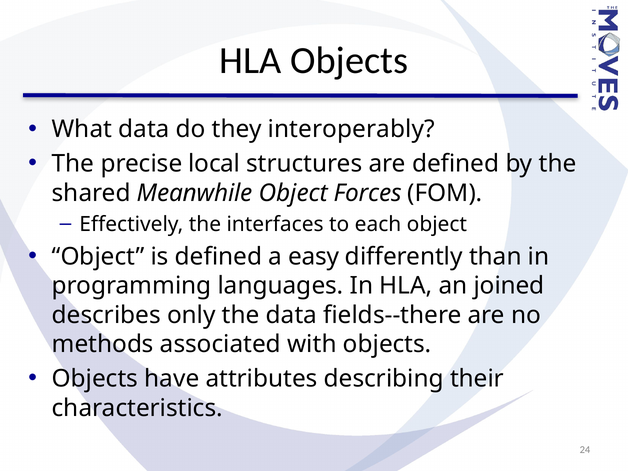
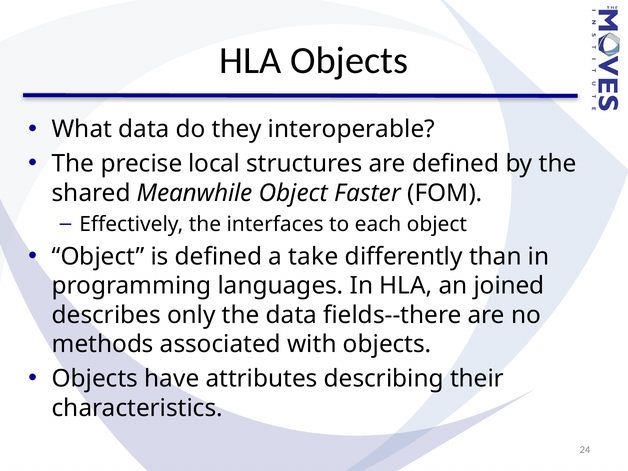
interoperably: interoperably -> interoperable (351, 129)
Forces: Forces -> Faster (368, 193)
easy: easy -> take (313, 256)
